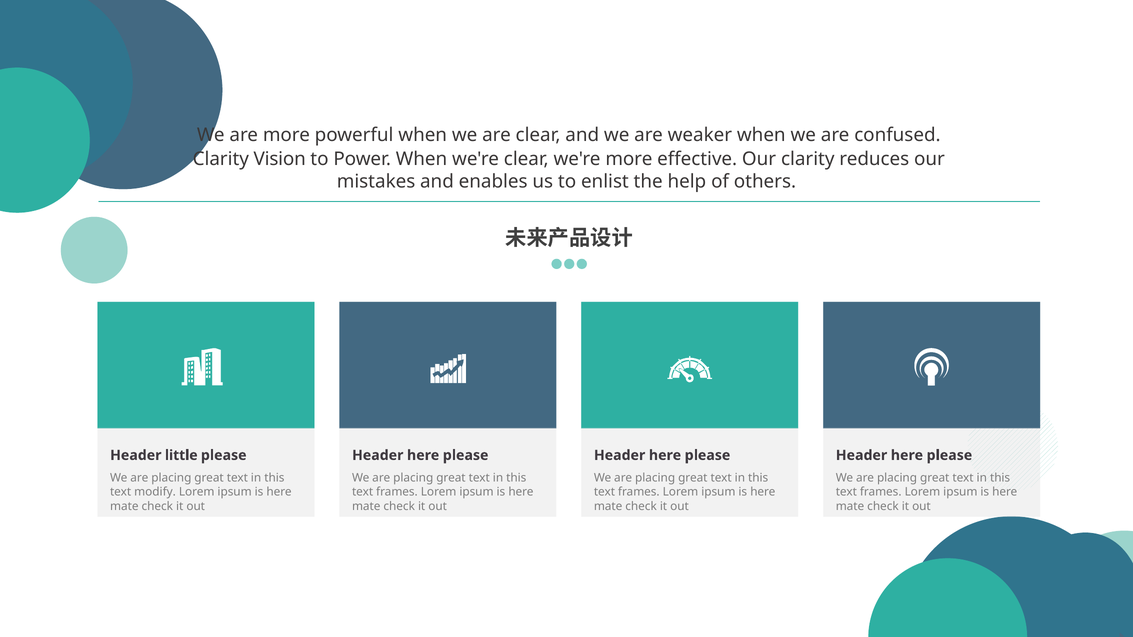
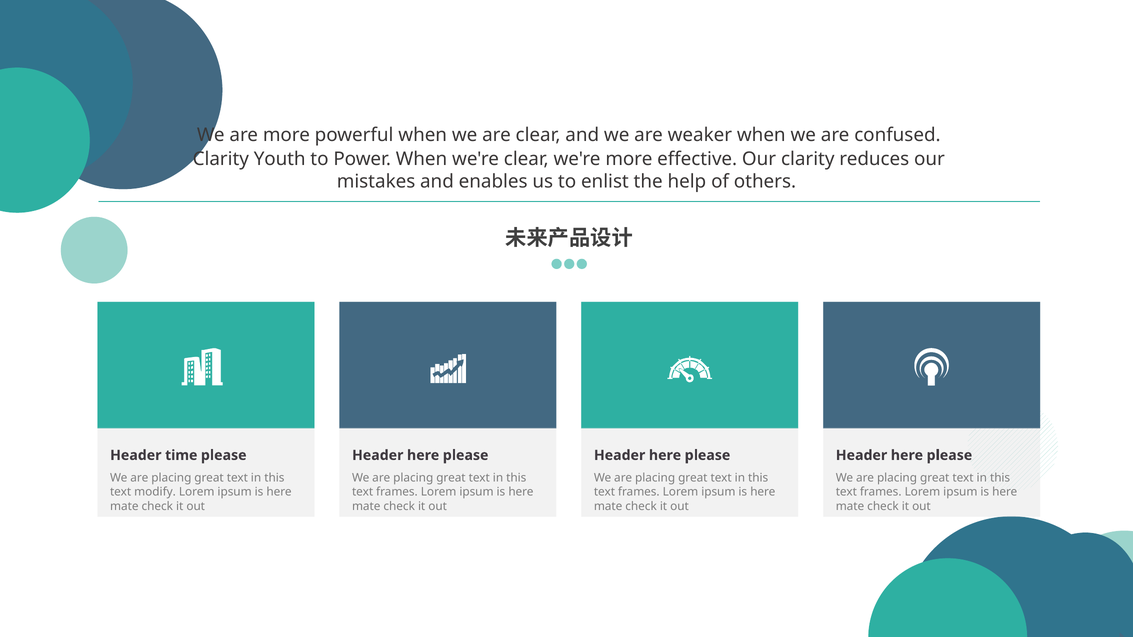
Vision: Vision -> Youth (280, 159)
little: little -> time (181, 455)
